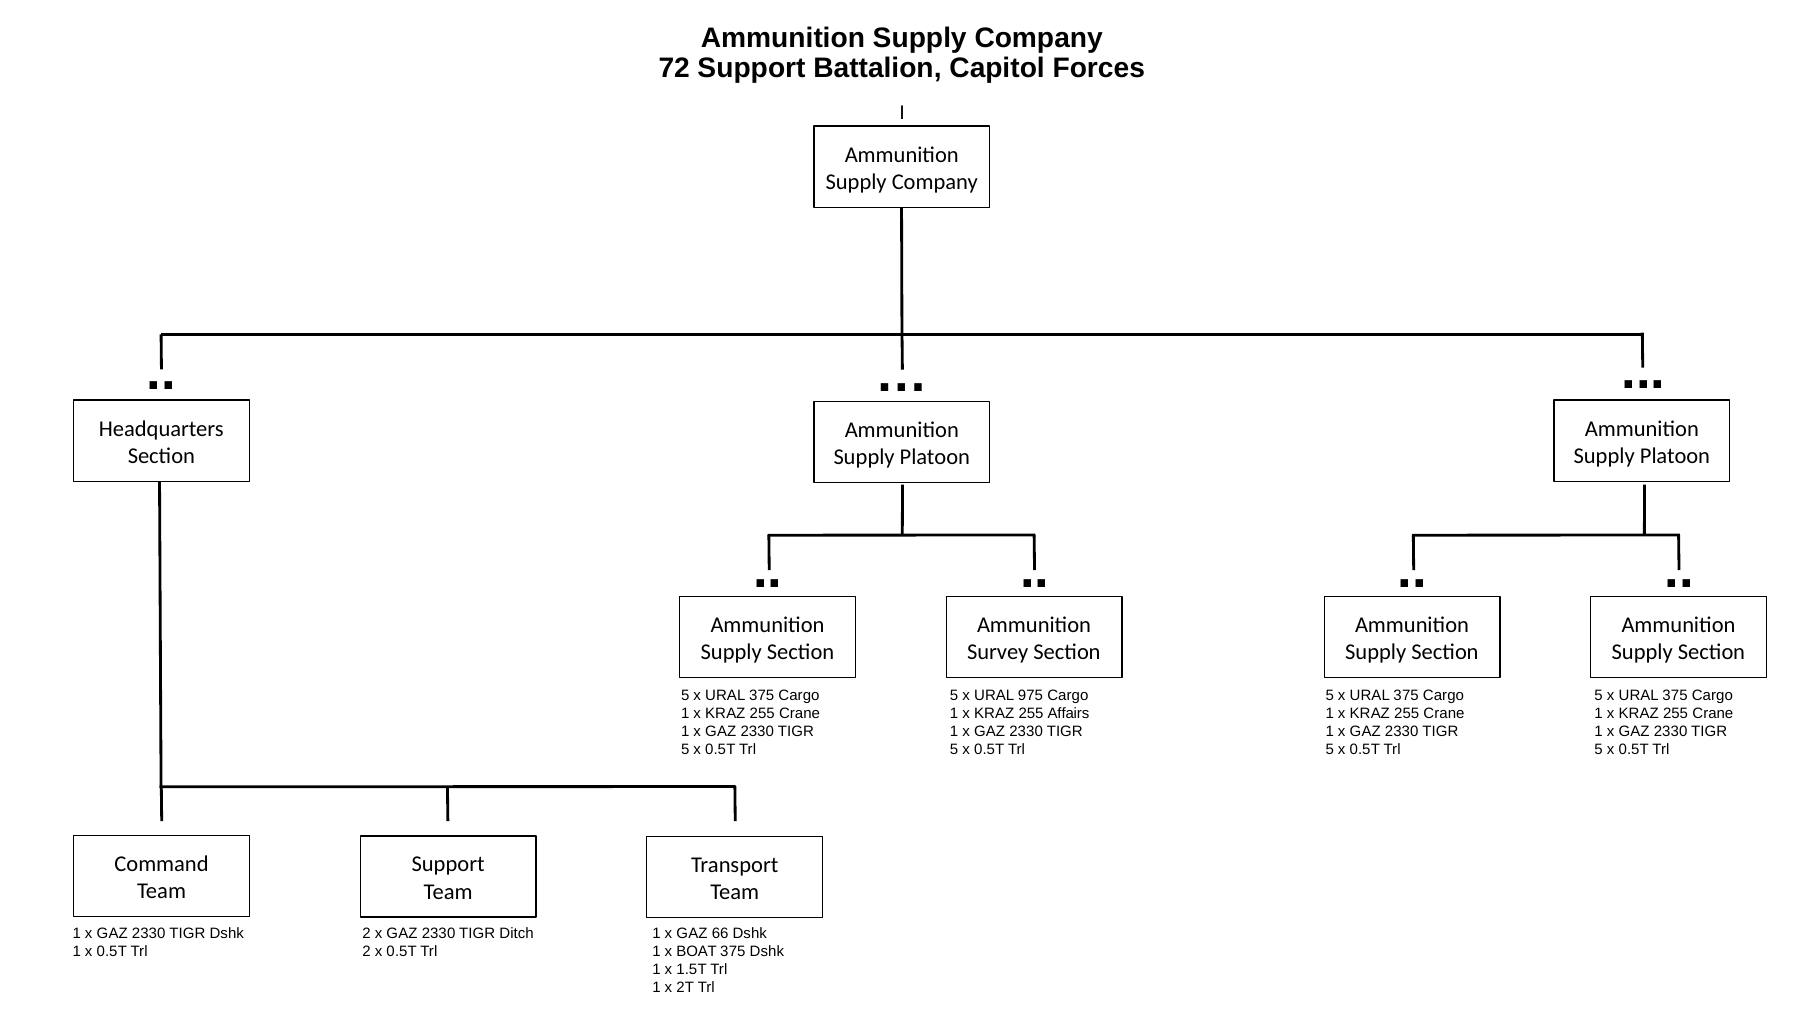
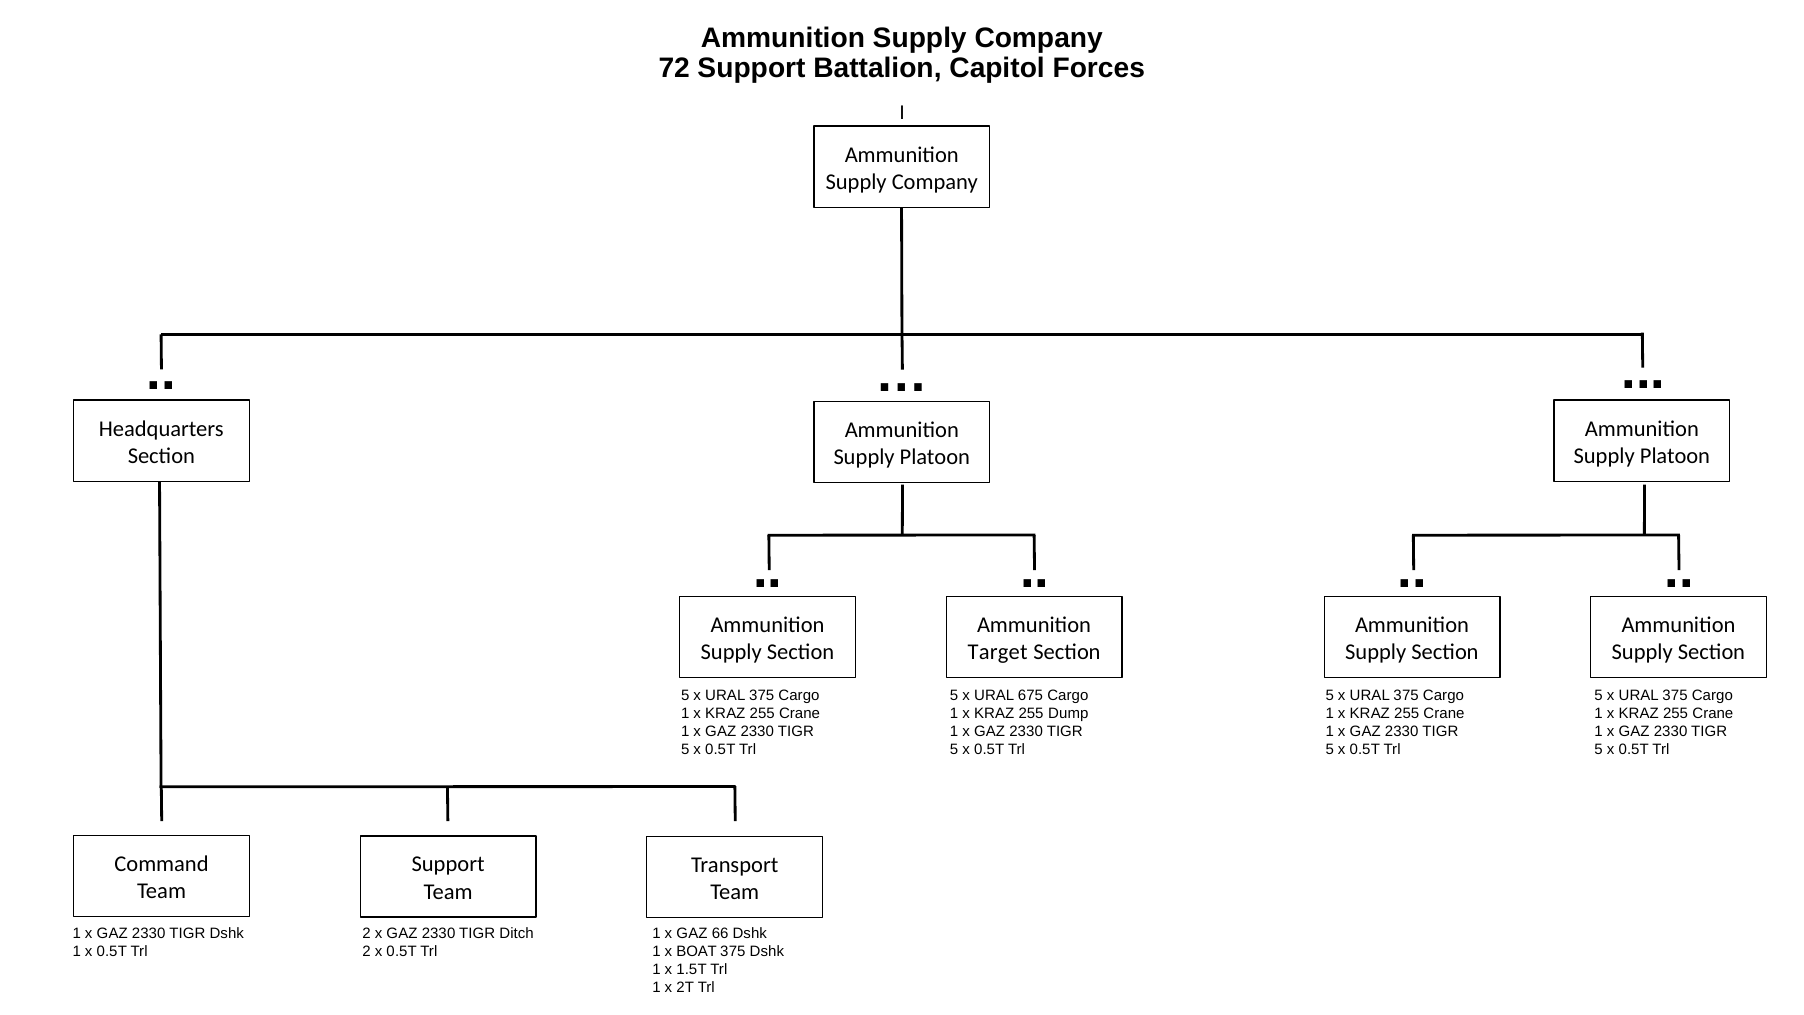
Survey: Survey -> Target (998, 652)
975: 975 -> 675 (1030, 696)
Affairs: Affairs -> Dump (1068, 714)
